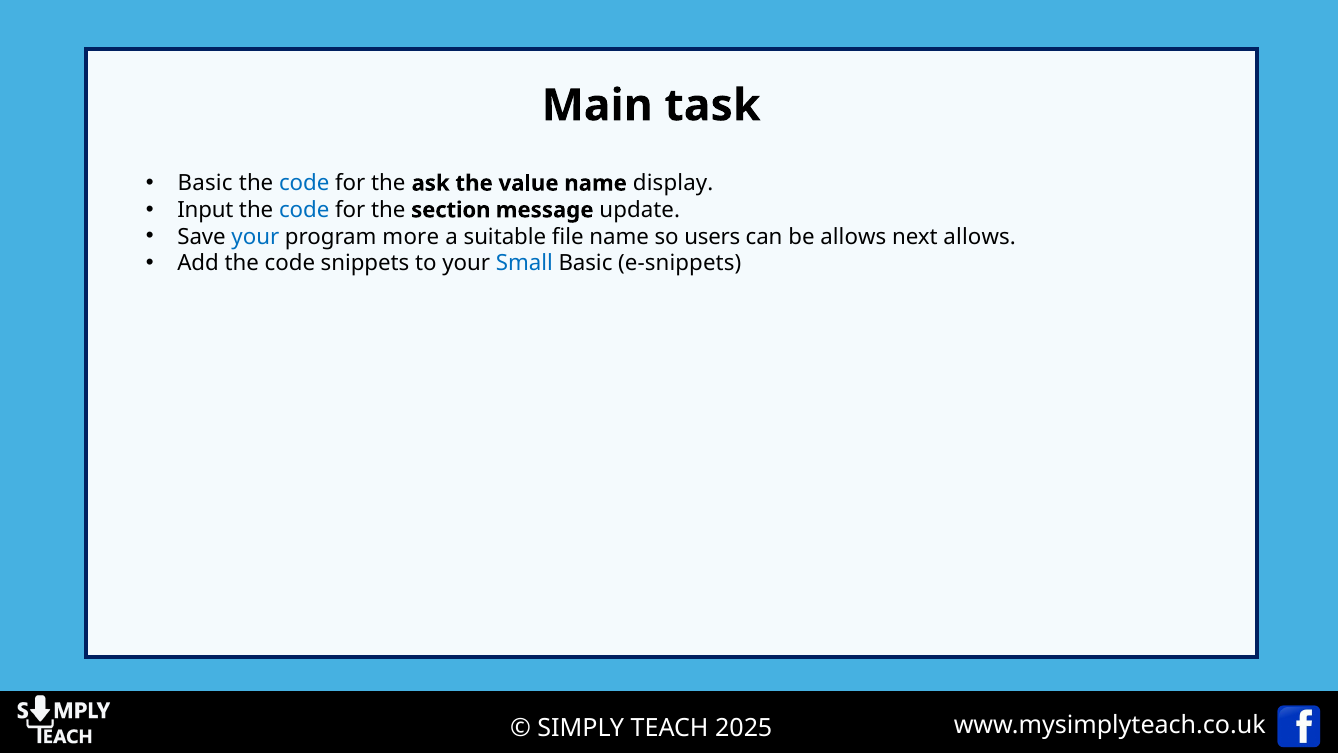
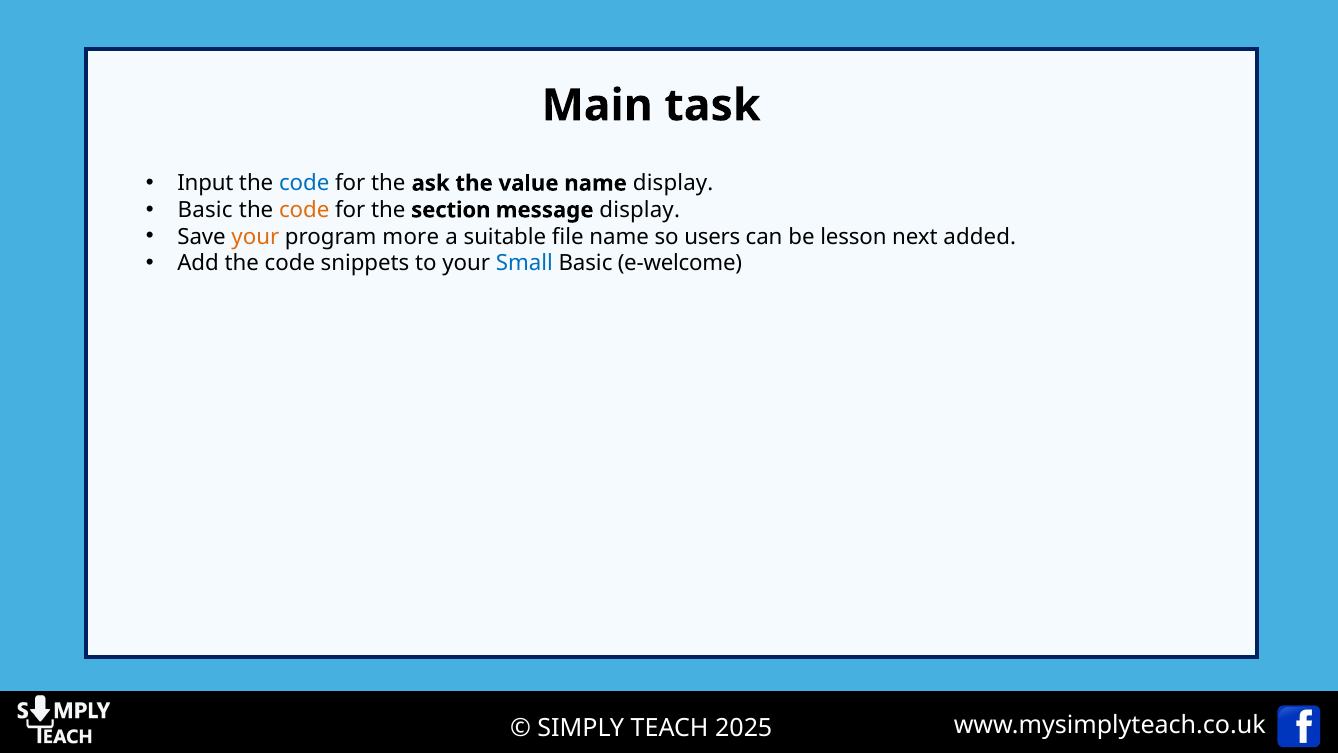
Basic: Basic -> Input (205, 183)
Input: Input -> Basic (205, 210)
code colour: blue -> orange (304, 210)
message update: update -> display (640, 210)
your colour: blue -> orange (255, 237)
be allows: allows -> lesson (853, 237)
next allows: allows -> added (980, 237)
e-snippets: e-snippets -> e-welcome (680, 263)
